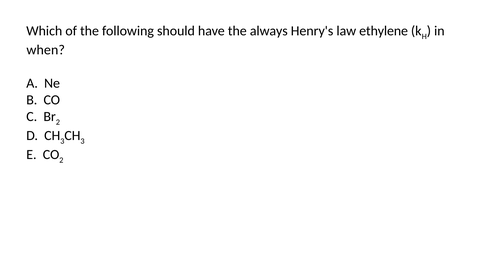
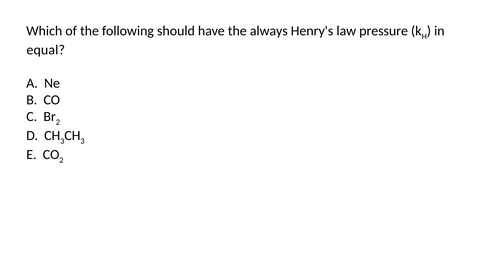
ethylene: ethylene -> pressure (384, 31)
when: when -> equal (46, 50)
